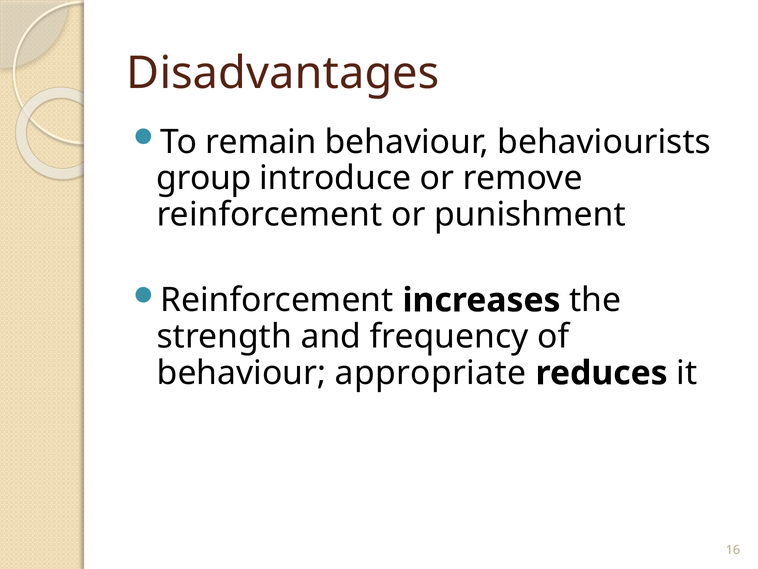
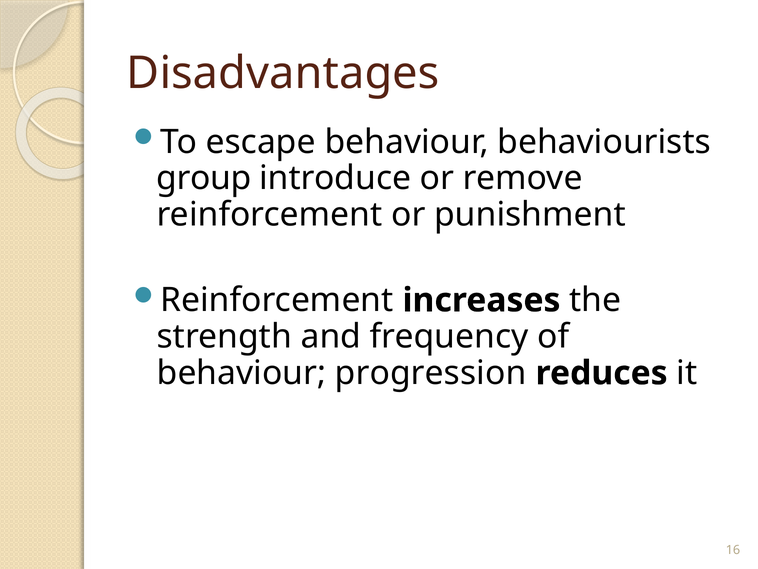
remain: remain -> escape (261, 142)
appropriate: appropriate -> progression (431, 373)
